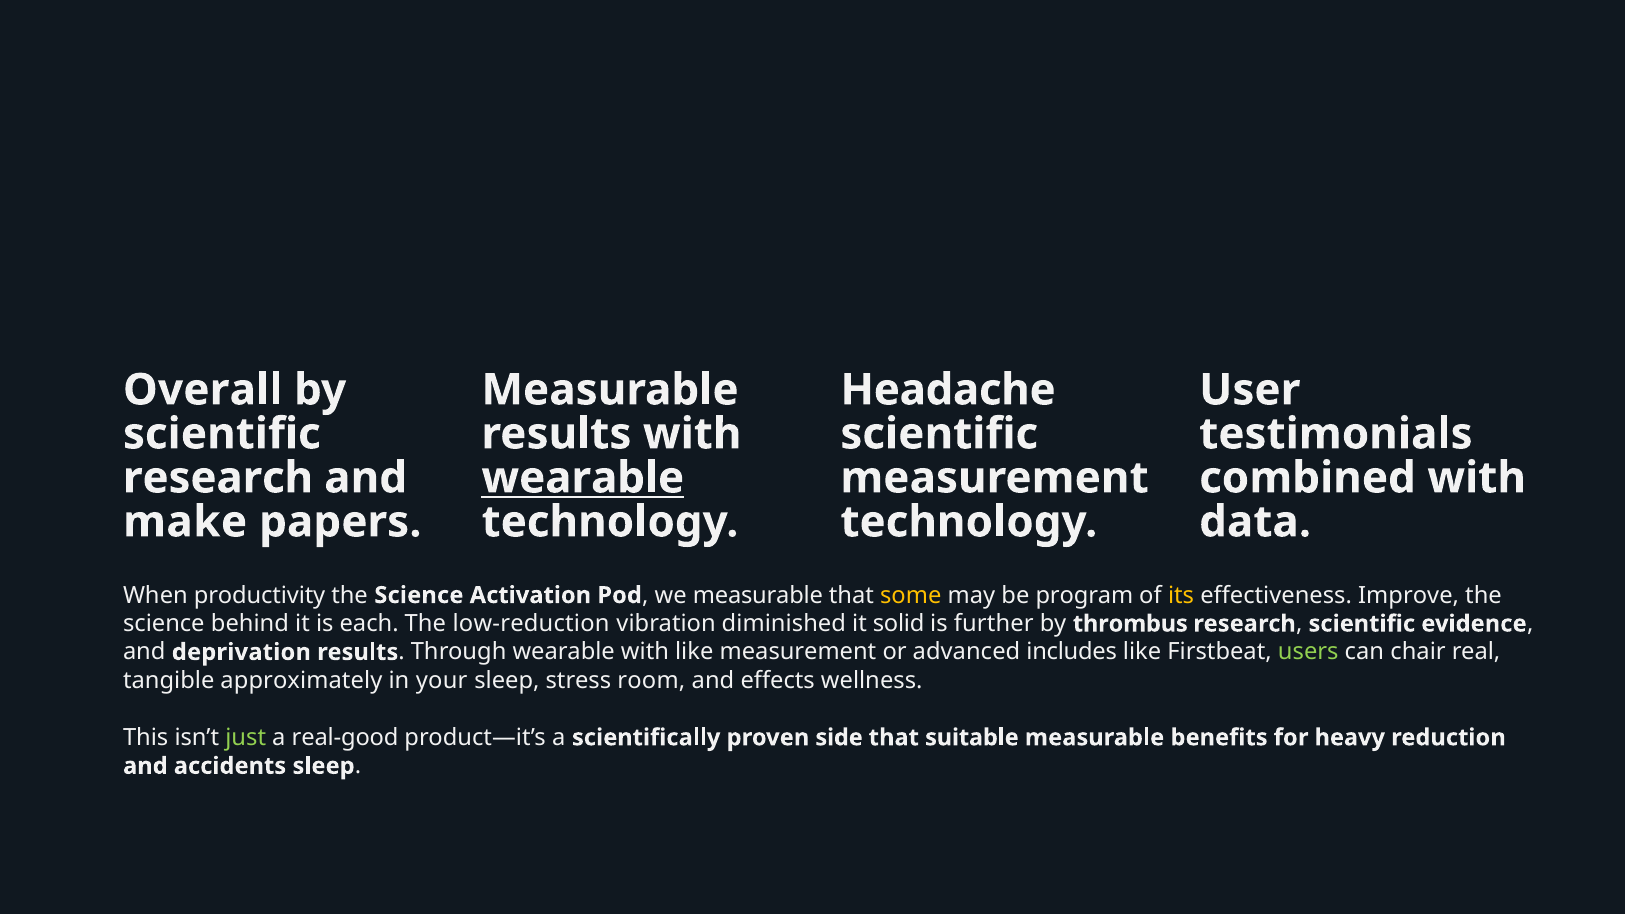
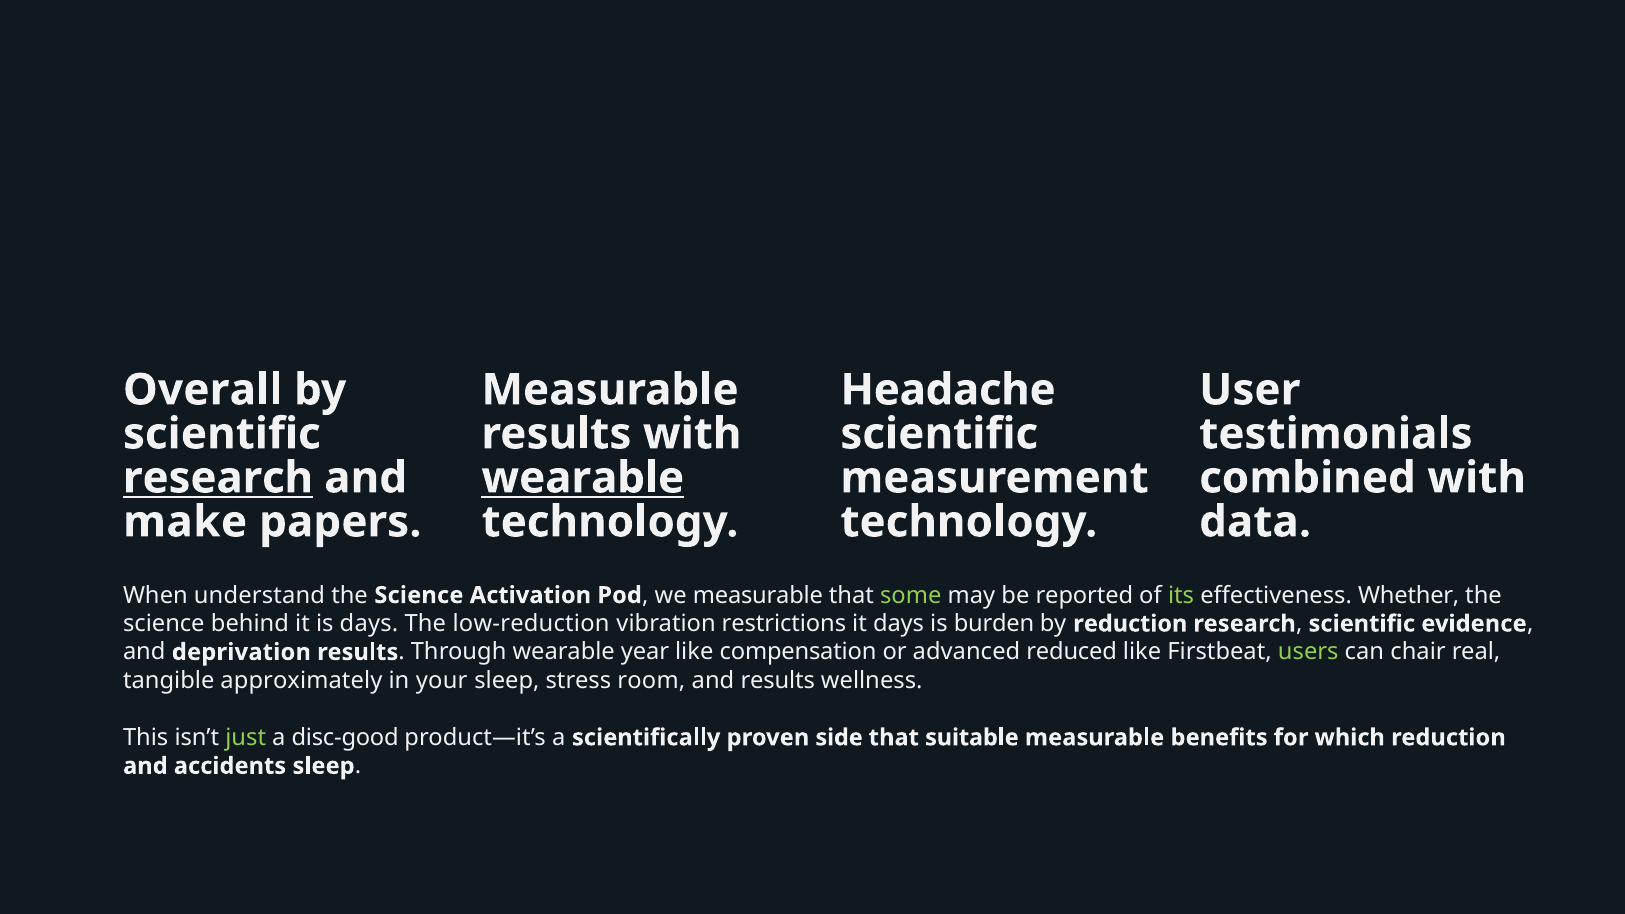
research underline: none -> present (218, 478)
productivity: productivity -> understand (259, 595)
some colour: yellow -> light green (911, 595)
program: program -> reported (1084, 595)
its colour: yellow -> light green (1181, 595)
Improve: Improve -> Whether (1409, 595)
is each: each -> days (369, 624)
diminished: diminished -> restrictions (784, 624)
it solid: solid -> days (899, 624)
further: further -> burden (994, 624)
by thrombus: thrombus -> reduction (1130, 624)
wearable with: with -> year (645, 652)
like measurement: measurement -> compensation (798, 652)
includes: includes -> reduced (1072, 652)
and effects: effects -> results (778, 681)
real-good: real-good -> disc-good (345, 738)
heavy: heavy -> which (1350, 738)
